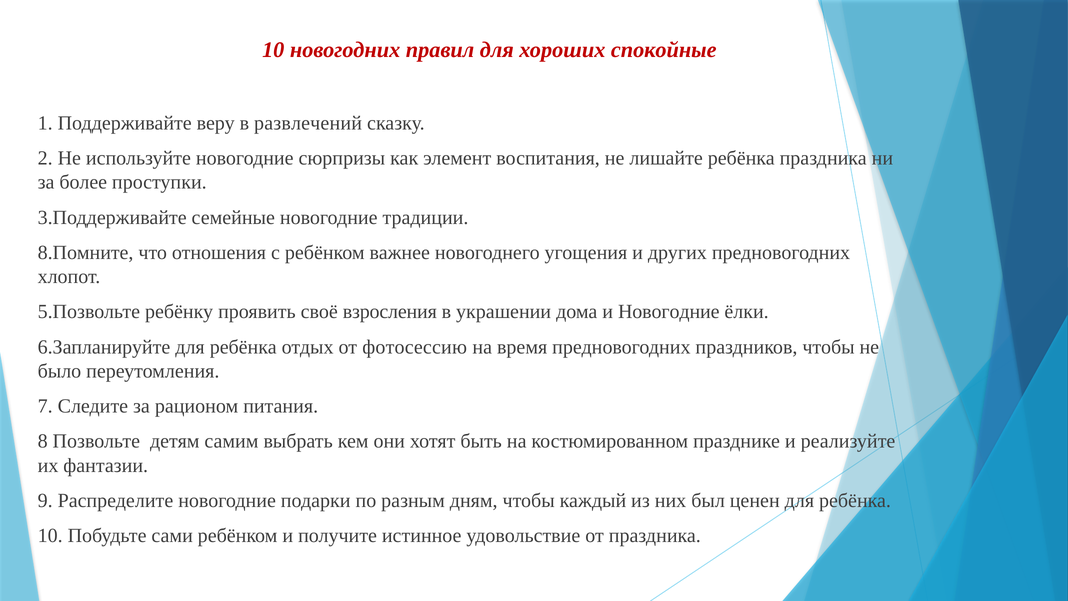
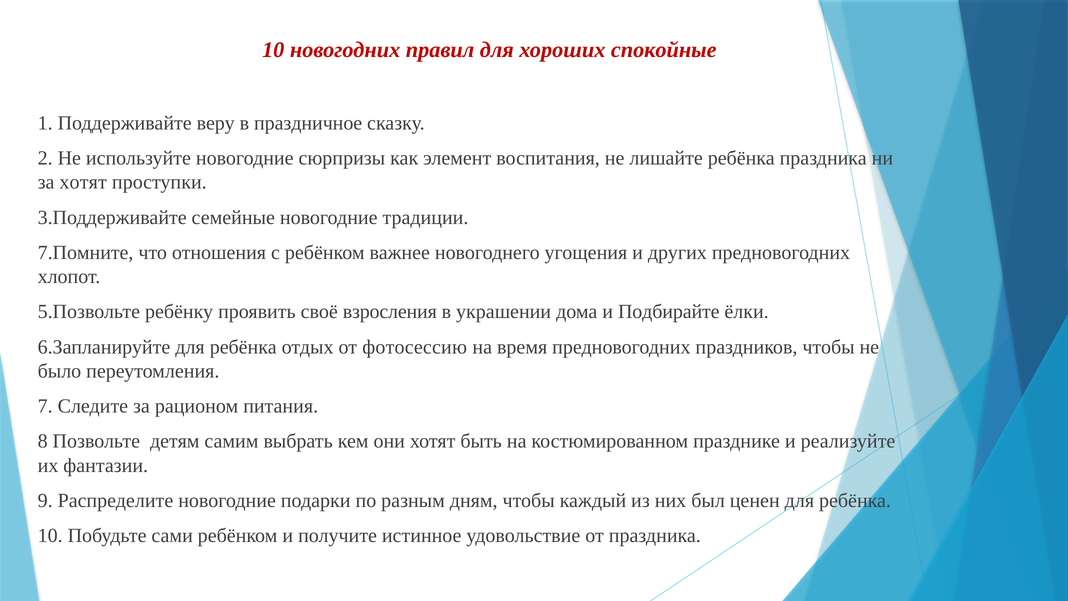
развлечений: развлечений -> праздничное (308, 123)
за более: более -> хотят (83, 182)
8.Помните: 8.Помните -> 7.Помните (86, 252)
и Новогодние: Новогодние -> Подбирайте (669, 312)
